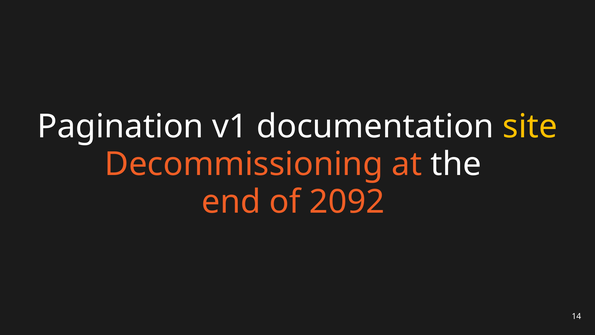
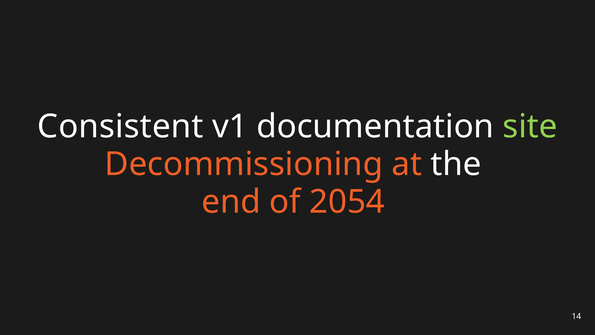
Pagination: Pagination -> Consistent (120, 126)
site colour: yellow -> light green (530, 126)
2092: 2092 -> 2054 (347, 202)
